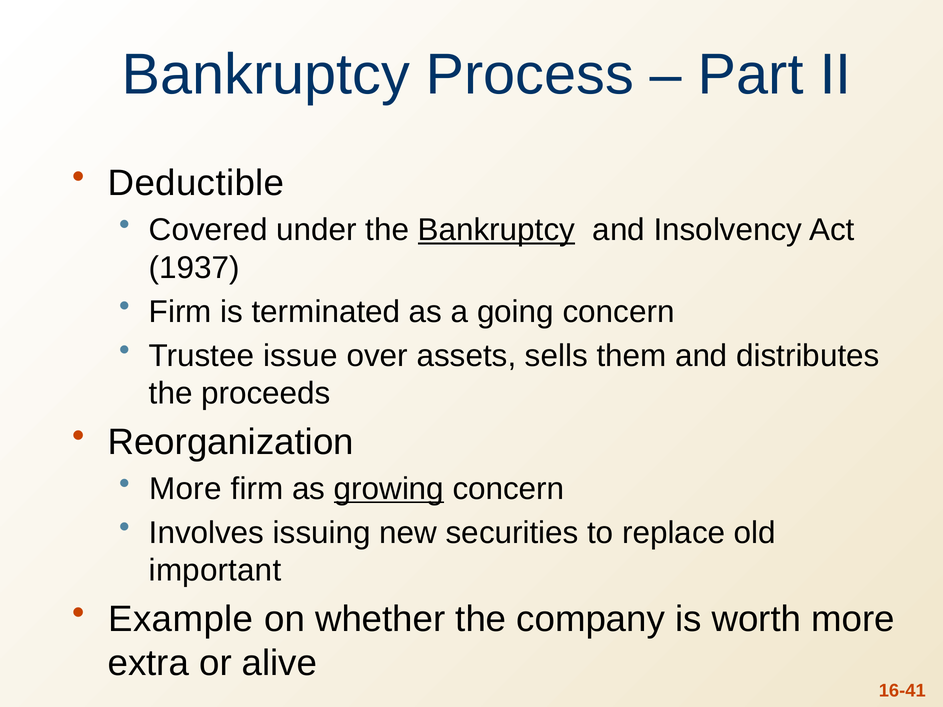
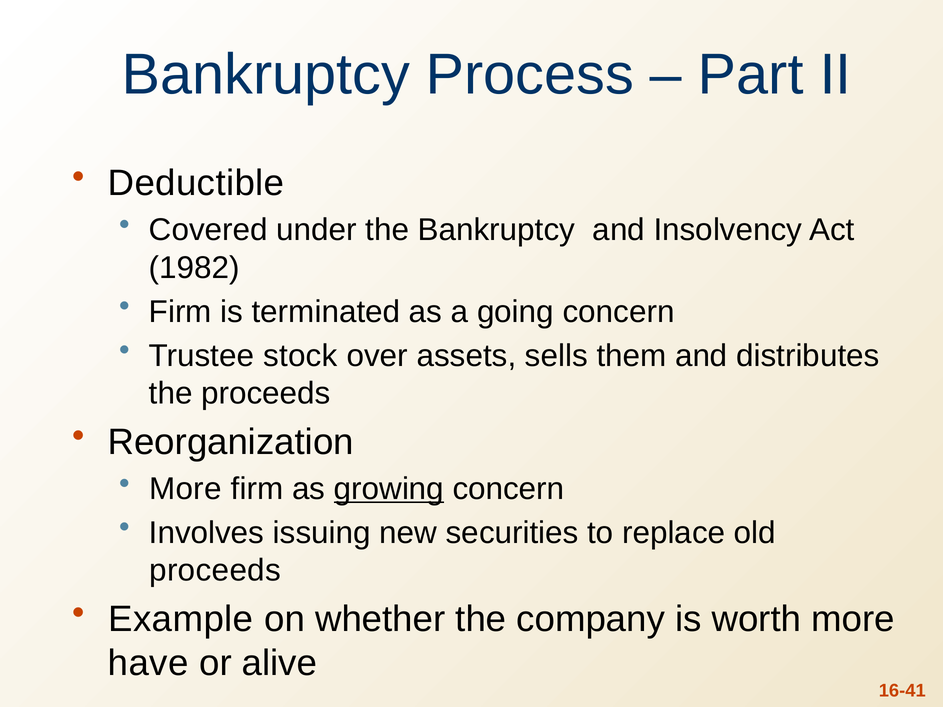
Bankruptcy underline: present -> none (496, 230)
1937: 1937 -> 1982 (194, 268)
issue: issue -> stock (300, 356)
important: important -> proceeds (215, 571)
extra: extra -> have (148, 663)
